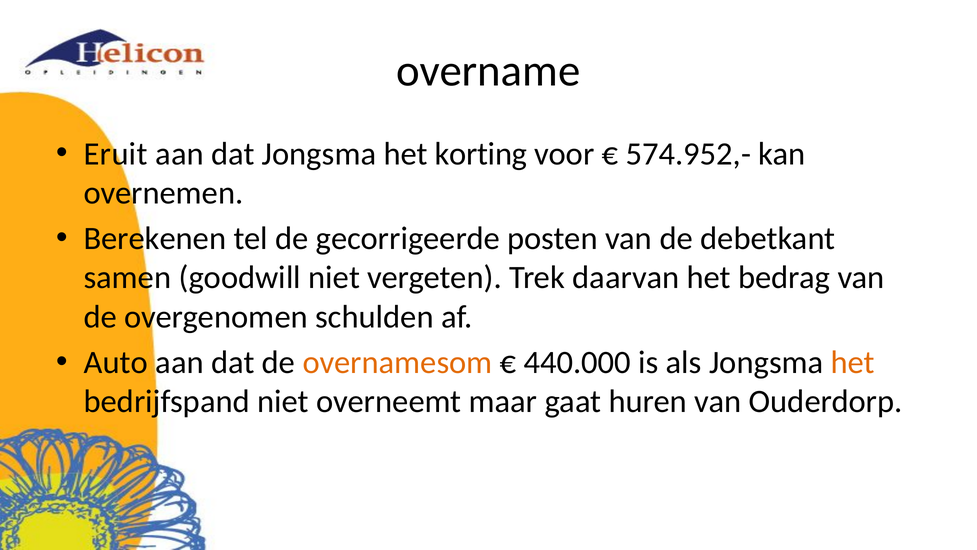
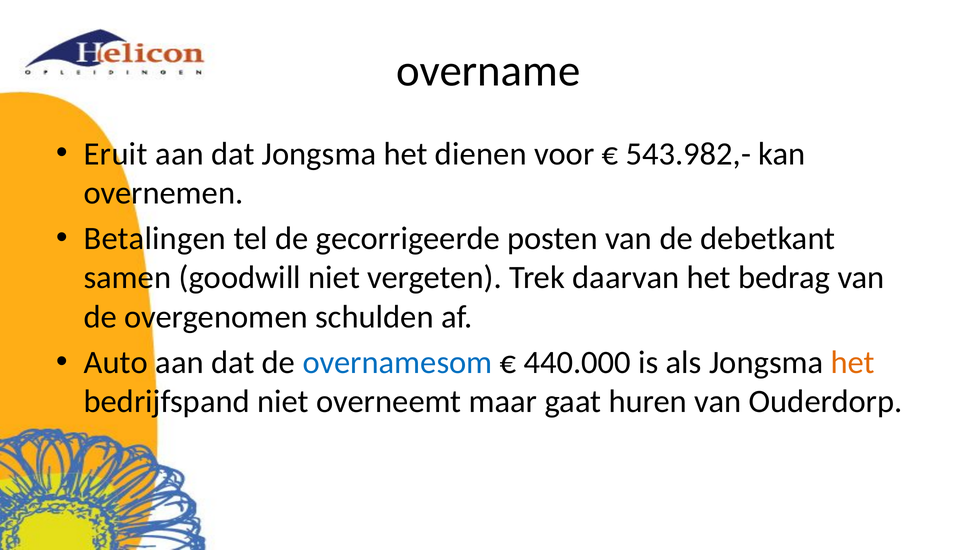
korting: korting -> dienen (481, 154)
574.952,-: 574.952,- -> 543.982,- (688, 154)
Berekenen: Berekenen -> Betalingen (155, 238)
overnamesom colour: orange -> blue (397, 362)
